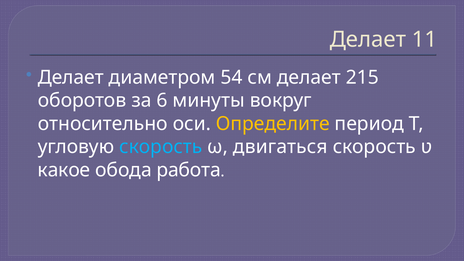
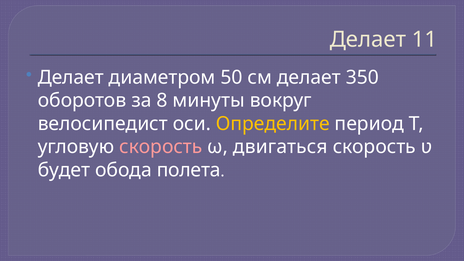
54: 54 -> 50 (231, 77)
215: 215 -> 350 (362, 77)
6: 6 -> 8 (162, 101)
относительно: относительно -> велосипедист (103, 124)
скорость colour: light blue -> pink (161, 147)
какое: какое -> будет (64, 170)
работа: работа -> полета (189, 170)
